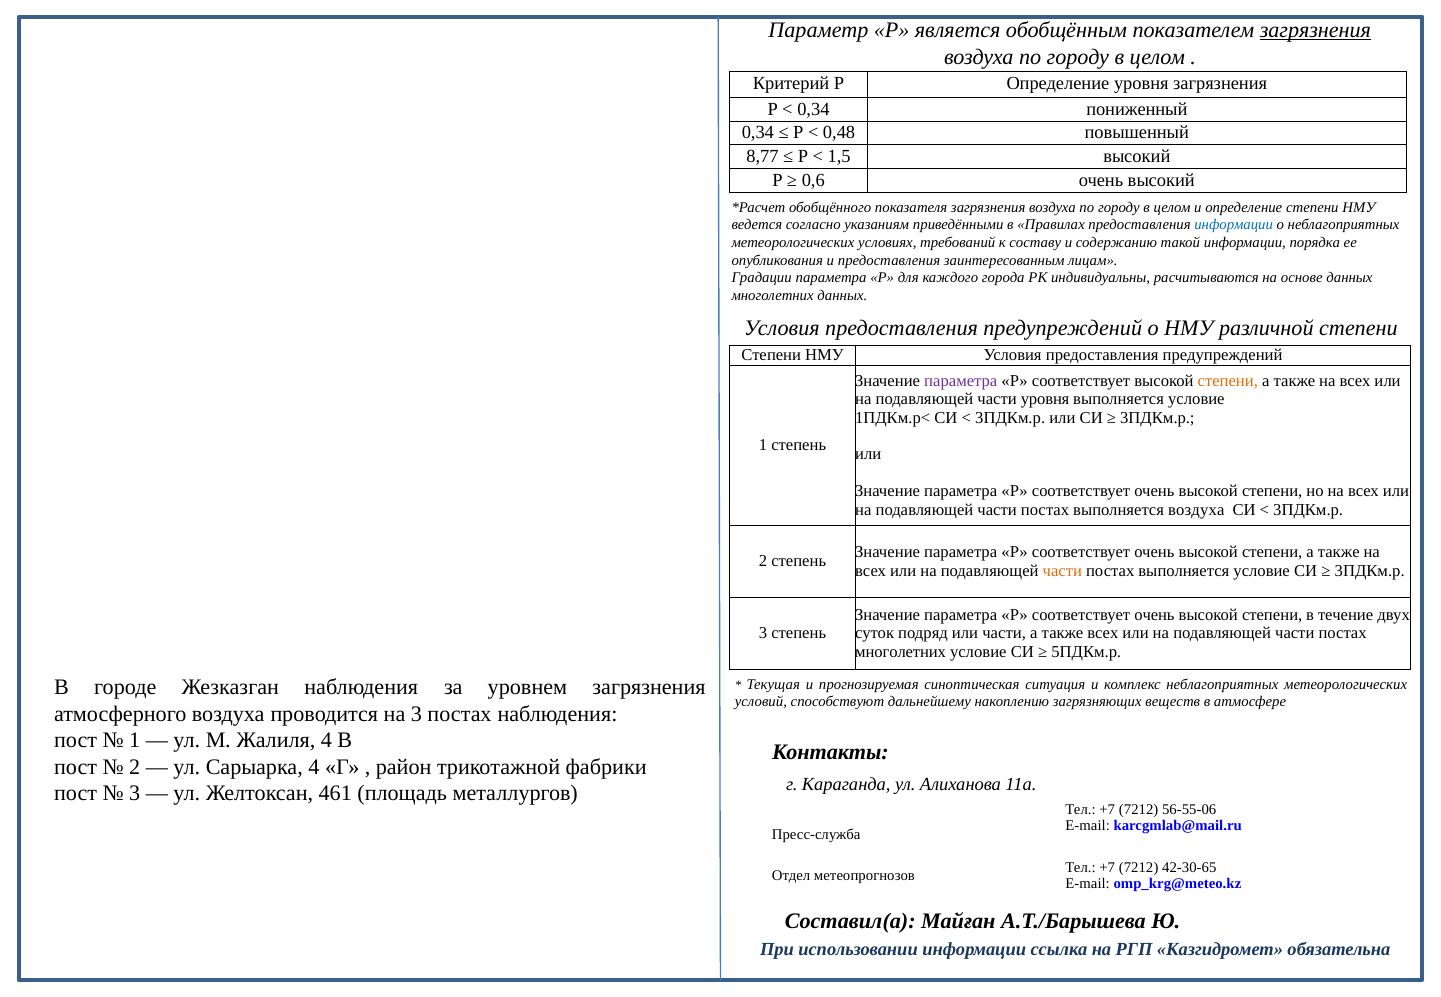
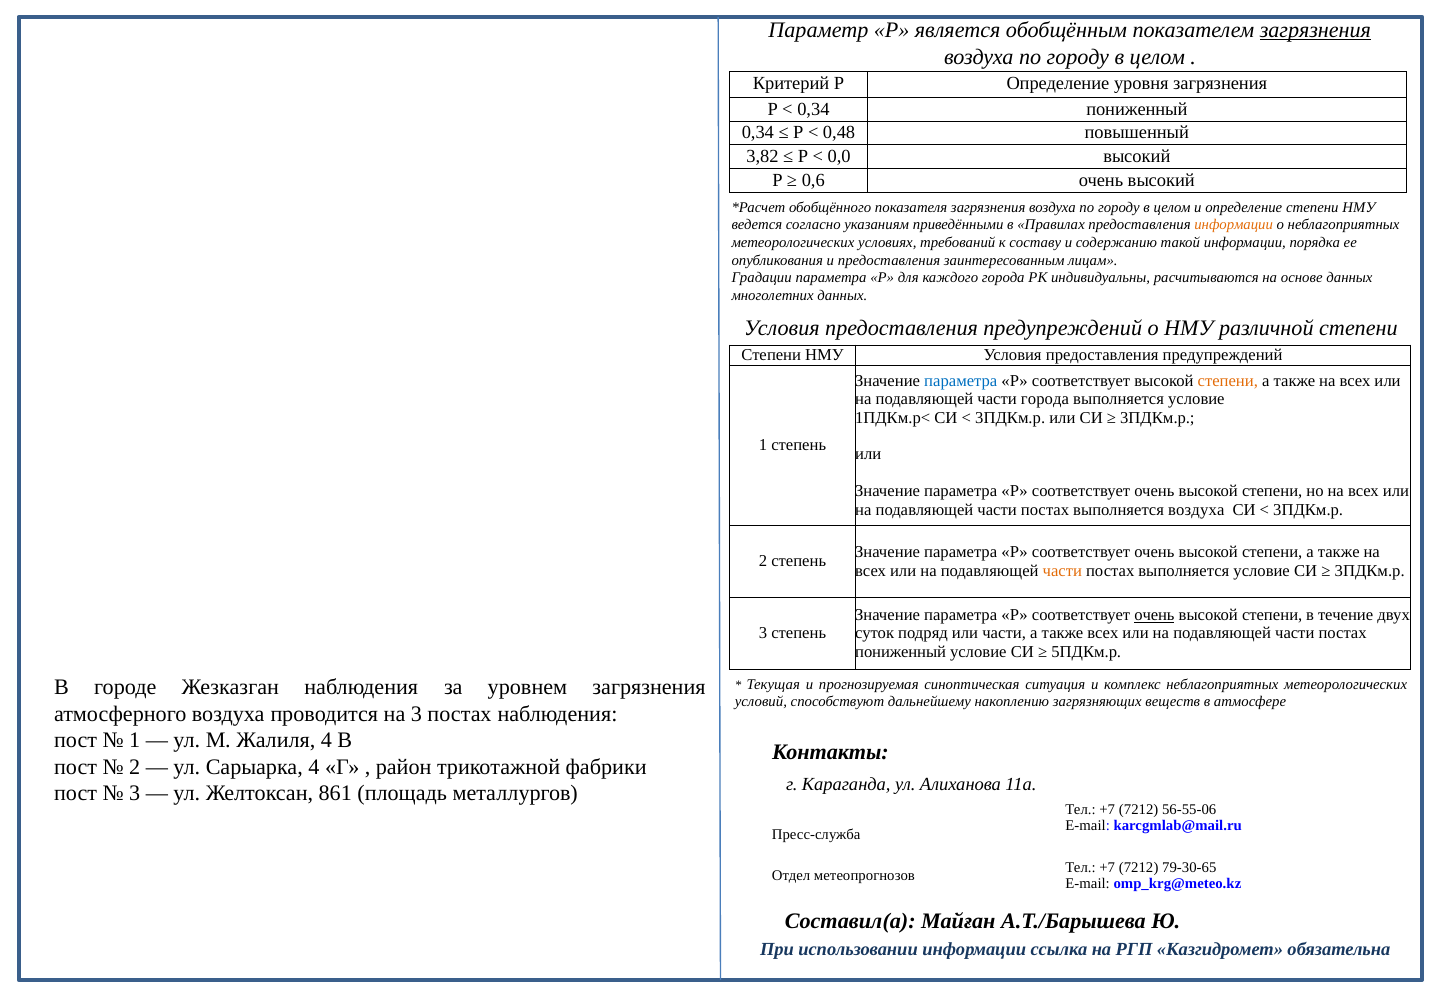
8,77: 8,77 -> 3,82 (763, 157)
1,5: 1,5 -> 0,0 (839, 157)
информации colour: blue -> orange (1234, 225)
параметра colour: purple -> blue (961, 381)
части уровня: уровня -> города (1045, 399)
очень underline: none -> present (1155, 615)
многолетних: многолетних -> пониженный (901, 652)
461: 461 -> 861 (335, 794)
42-30-65: 42-30-65 -> 79-30-65 (1189, 868)
